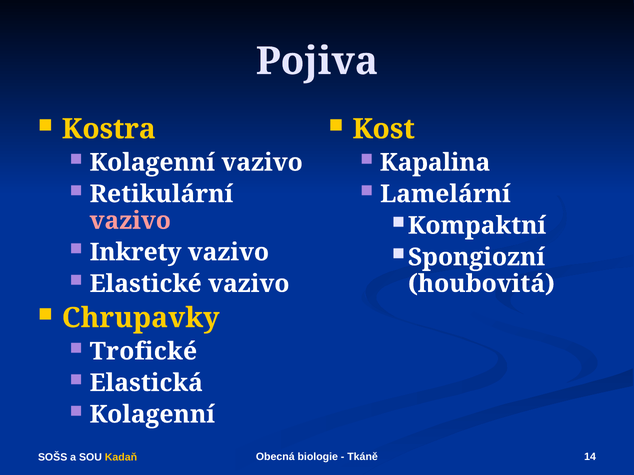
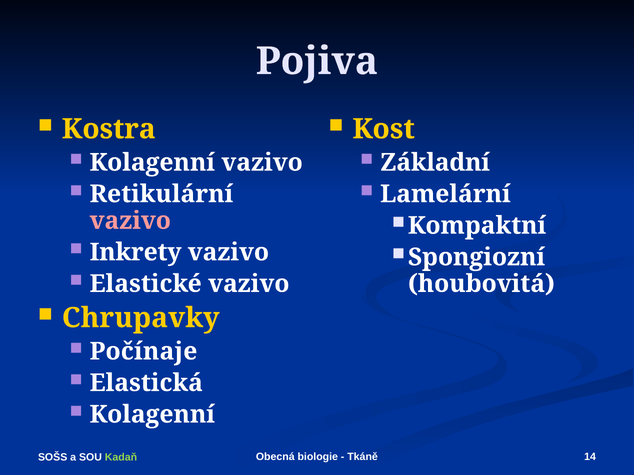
Kapalina: Kapalina -> Základní (435, 163)
Trofické: Trofické -> Počínaje (143, 352)
Kadaň colour: yellow -> light green (121, 458)
